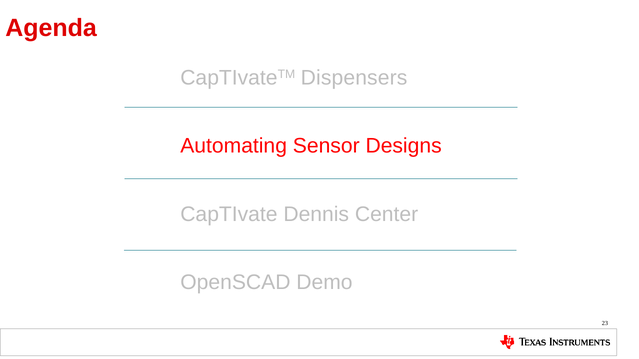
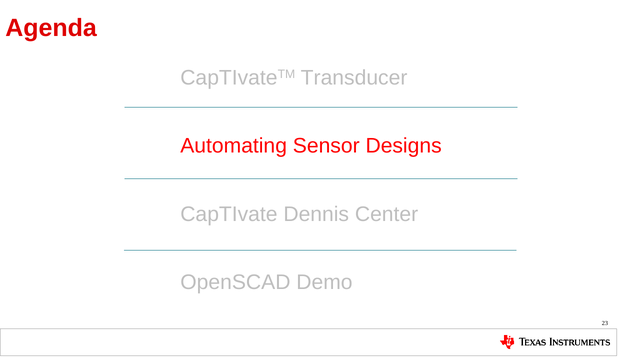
Dispensers: Dispensers -> Transducer (354, 78)
